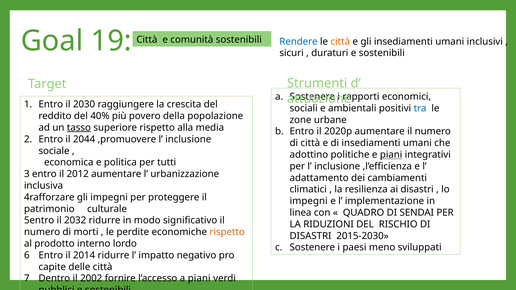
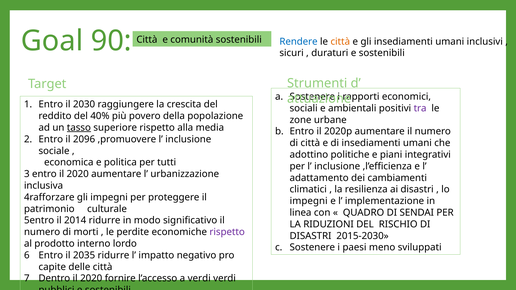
19: 19 -> 90 (111, 41)
tra colour: blue -> purple (420, 108)
2044: 2044 -> 2096 (84, 139)
piani underline: present -> none (391, 155)
entro il 2012: 2012 -> 2020 (78, 174)
2032: 2032 -> 2014 (75, 221)
rispetto colour: orange -> purple (227, 232)
2014: 2014 -> 2035 (84, 255)
Dentro il 2002: 2002 -> 2020 (91, 279)
a piani: piani -> verdi (199, 279)
